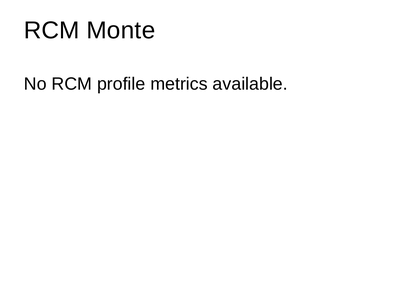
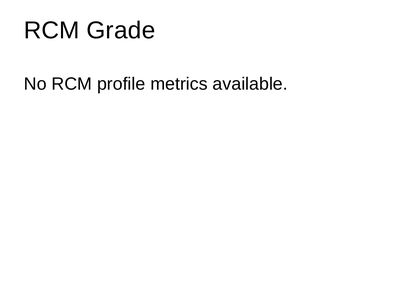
Monte: Monte -> Grade (121, 30)
